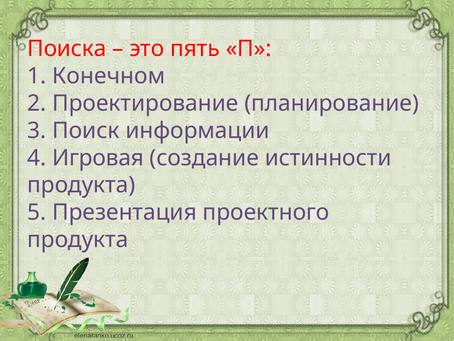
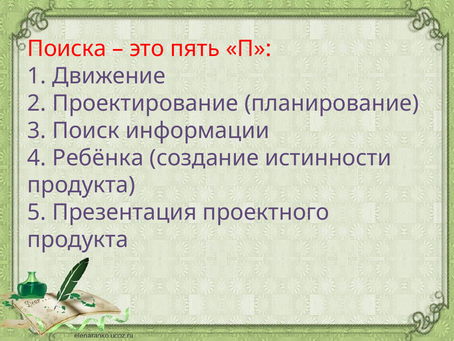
Конечном: Конечном -> Движение (109, 76)
Игровая: Игровая -> Ребёнка (98, 158)
